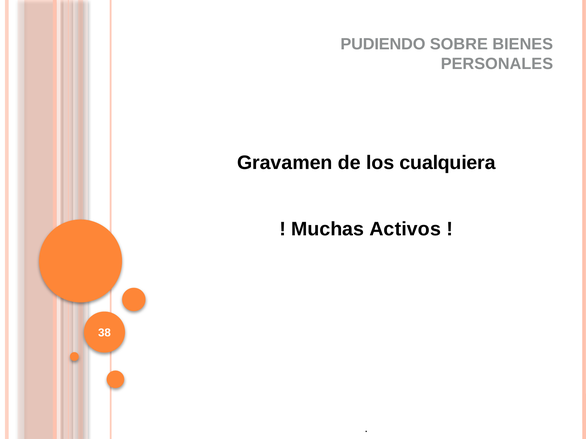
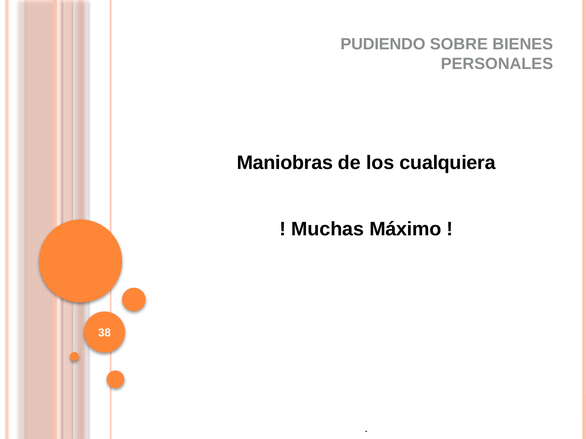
Gravamen: Gravamen -> Maniobras (285, 163)
Activos: Activos -> Máximo (405, 229)
